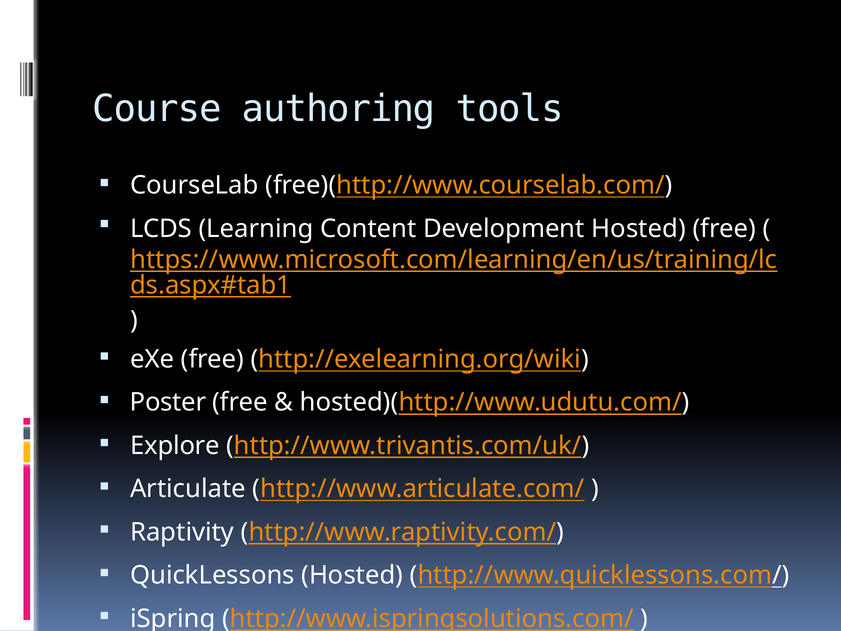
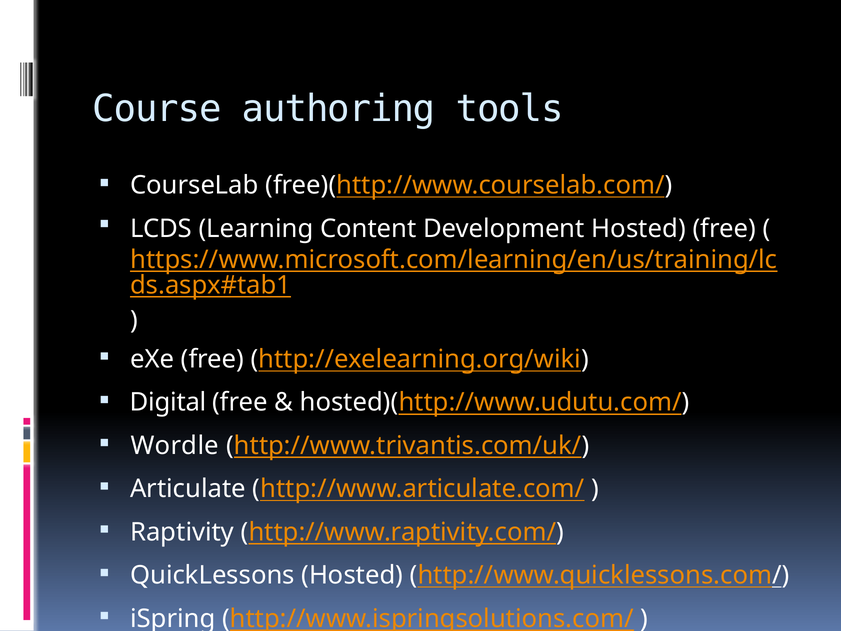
Poster: Poster -> Digital (168, 402)
Explore: Explore -> Wordle (175, 446)
